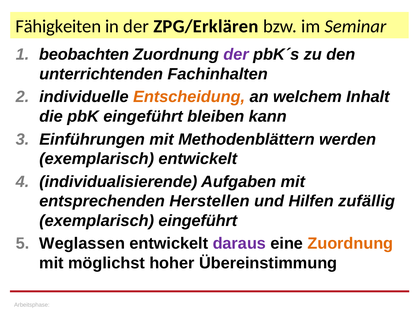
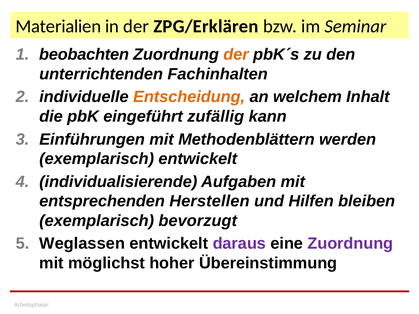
Fähigkeiten: Fähigkeiten -> Materialien (58, 26)
der colour: purple -> orange (236, 55)
bleiben: bleiben -> zufällig (216, 117)
zufällig: zufällig -> bleiben (367, 201)
exemplarisch eingeführt: eingeführt -> bevorzugt (198, 221)
Zuordnung colour: orange -> purple (350, 244)
